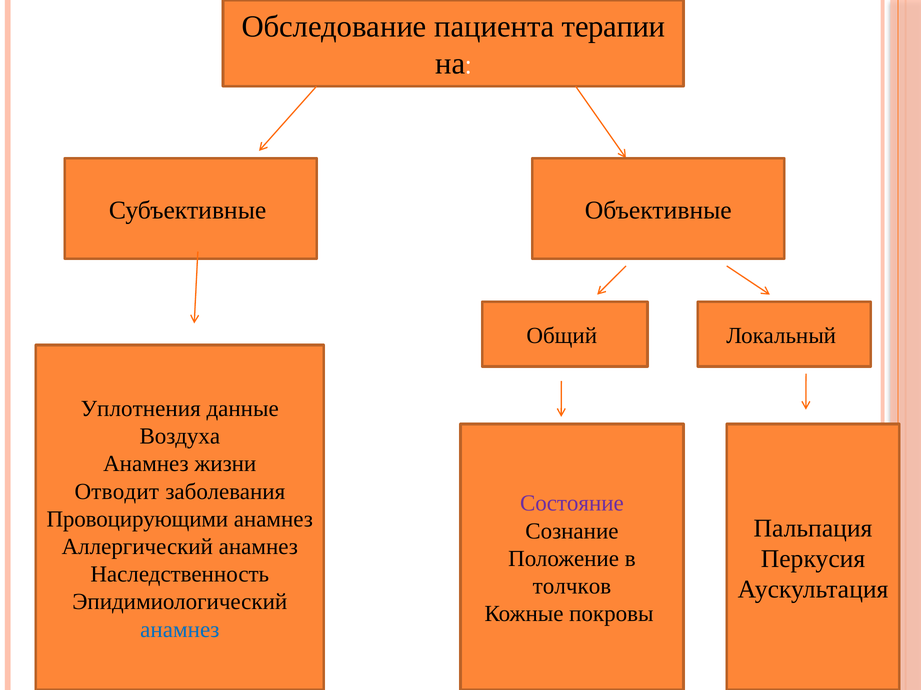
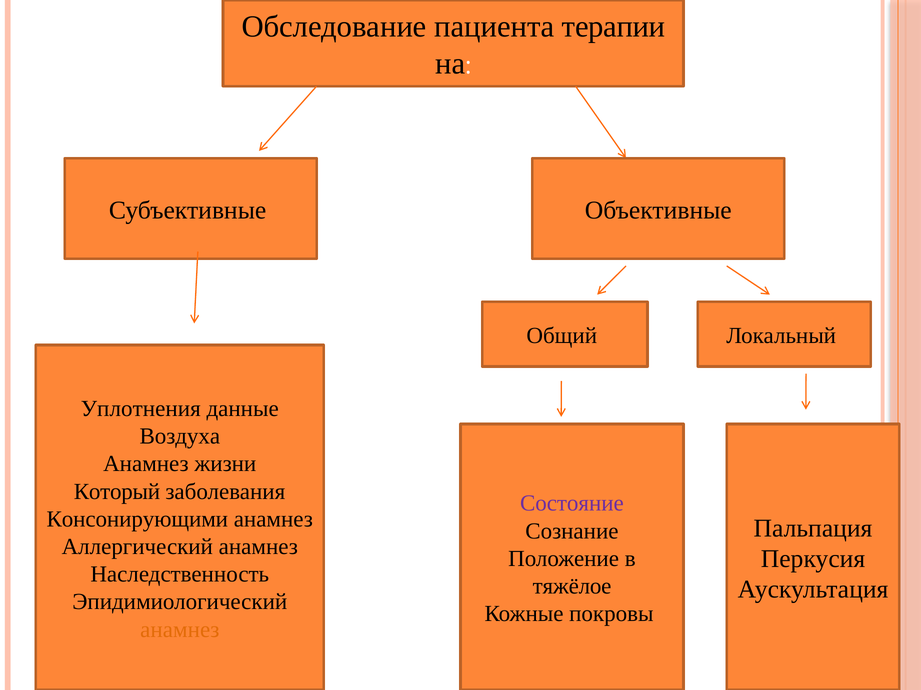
Отводит: Отводит -> Который (117, 492)
Провоцирующими: Провоцирующими -> Консонирующими (137, 520)
толчков: толчков -> тяжёлое (572, 587)
анамнез colour: blue -> orange (180, 630)
